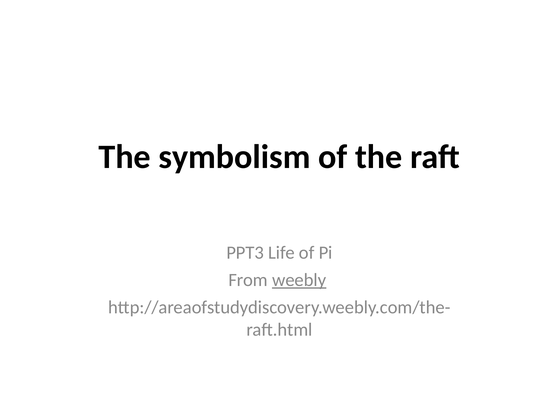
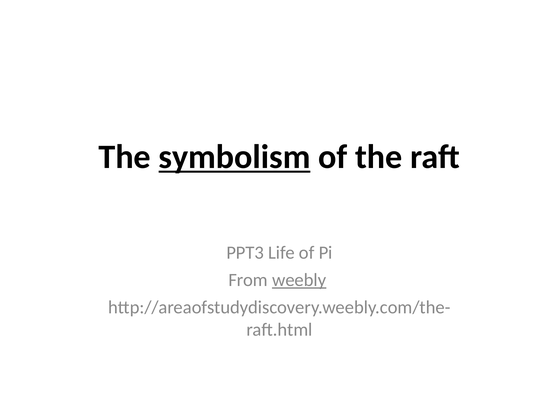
symbolism underline: none -> present (235, 157)
